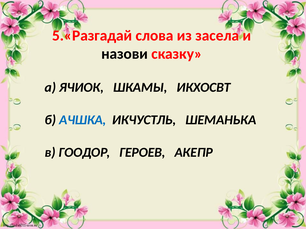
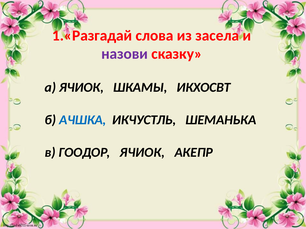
5.«Разгадай: 5.«Разгадай -> 1.«Разгадай (92, 36)
назови colour: black -> purple (125, 54)
ГООДОР ГЕРОЕВ: ГЕРОЕВ -> ЯЧИОК (142, 153)
